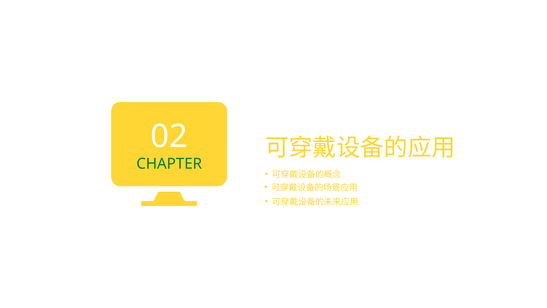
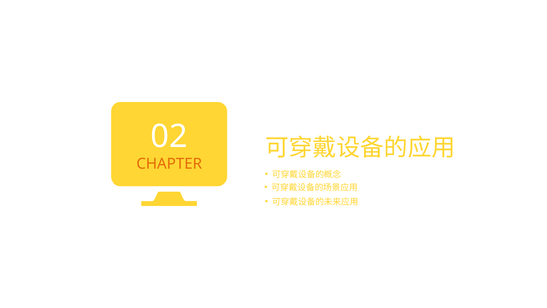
CHAPTER colour: green -> orange (169, 164)
